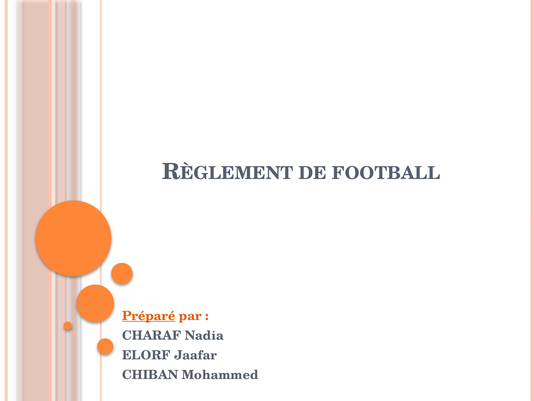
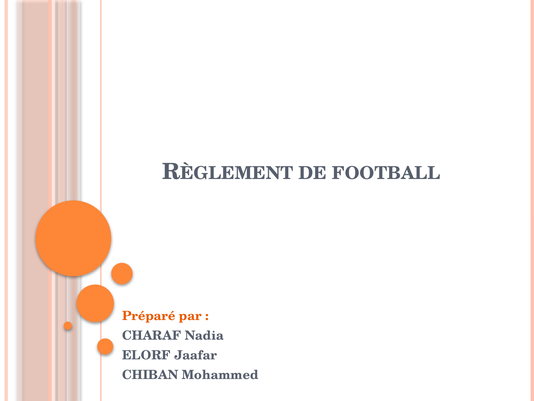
Préparé underline: present -> none (149, 316)
